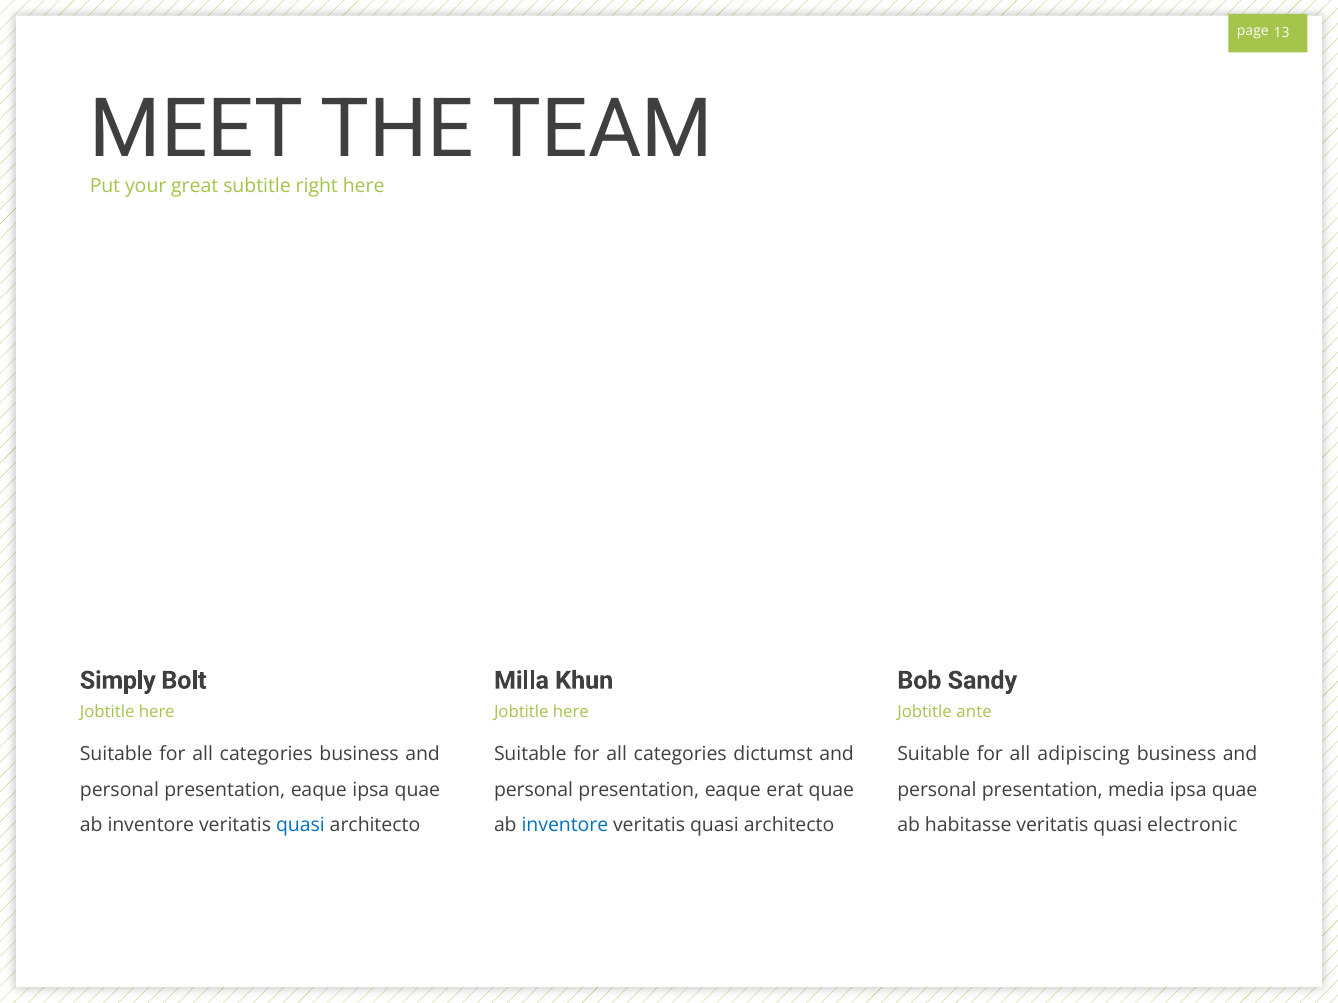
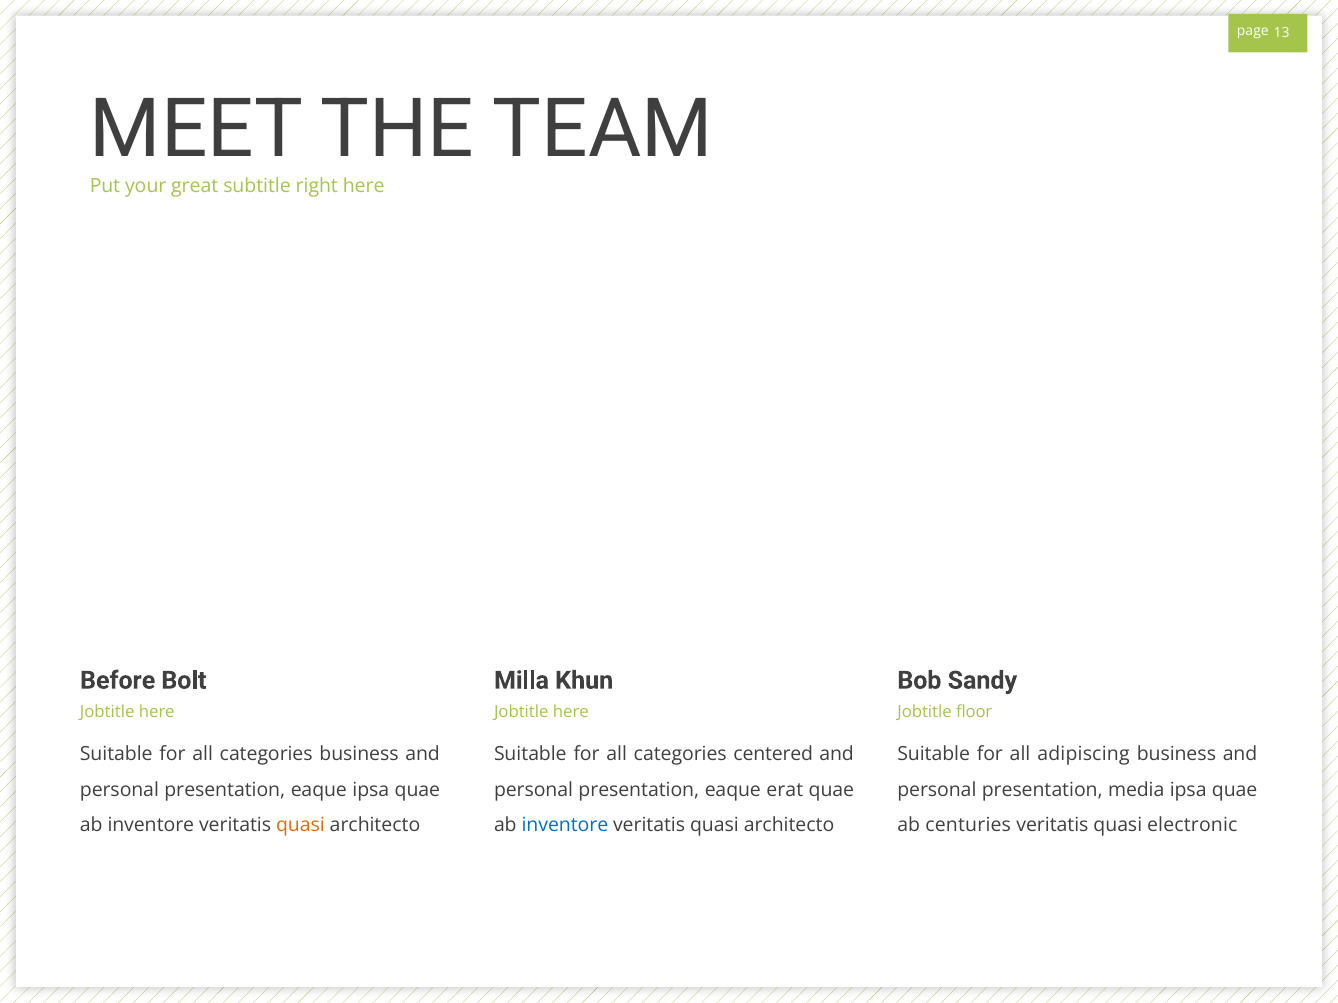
Simply: Simply -> Before (118, 681)
ante: ante -> floor (974, 713)
dictumst: dictumst -> centered (773, 755)
quasi colour: blue -> orange (300, 825)
habitasse: habitasse -> centuries (968, 825)
